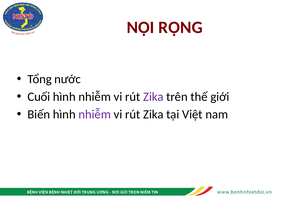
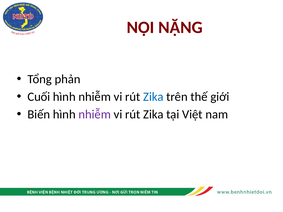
RỘNG: RỘNG -> NẶNG (181, 27)
nước: nước -> phản (68, 79)
Zika colour: purple -> blue (153, 97)
